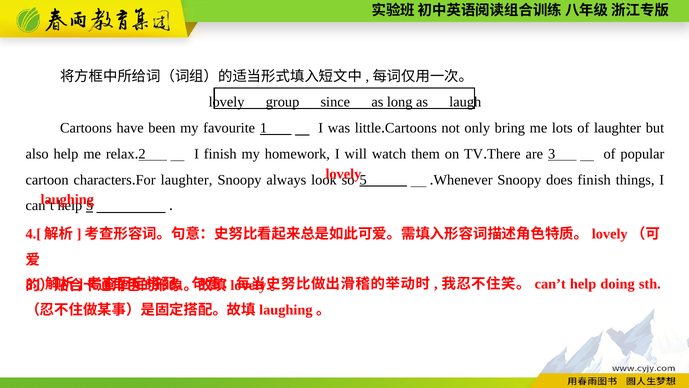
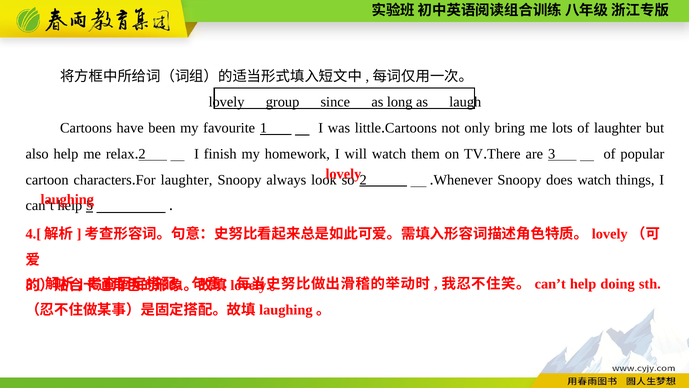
5: 5 -> 2 (363, 180)
does finish: finish -> watch (594, 180)
